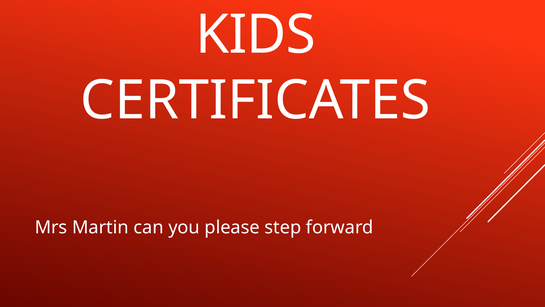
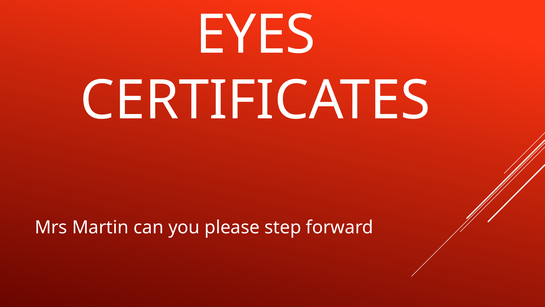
KIDS: KIDS -> EYES (256, 35)
